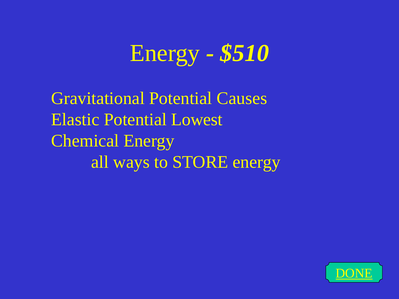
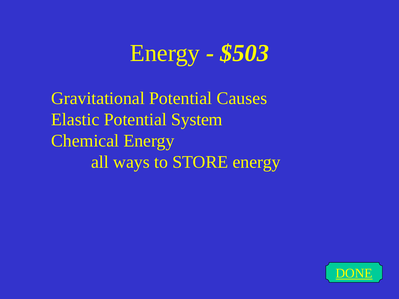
$510: $510 -> $503 (245, 53)
Lowest: Lowest -> System (197, 120)
